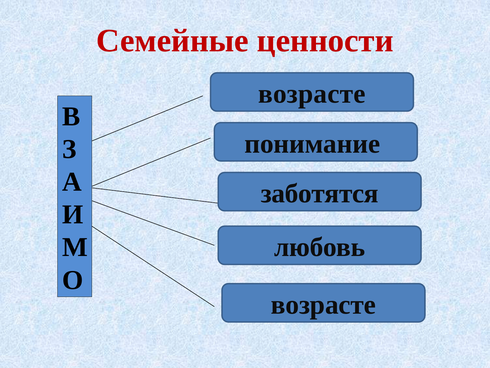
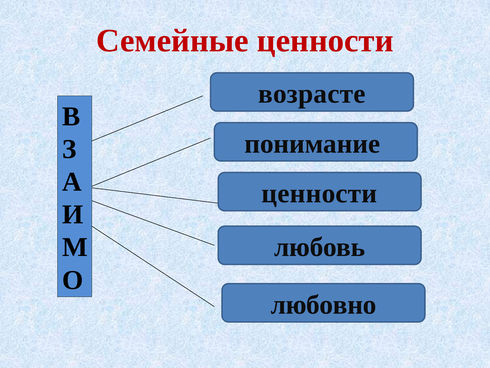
заботятся: заботятся -> ценности (319, 193)
возрасте: возрасте -> любовно (324, 304)
